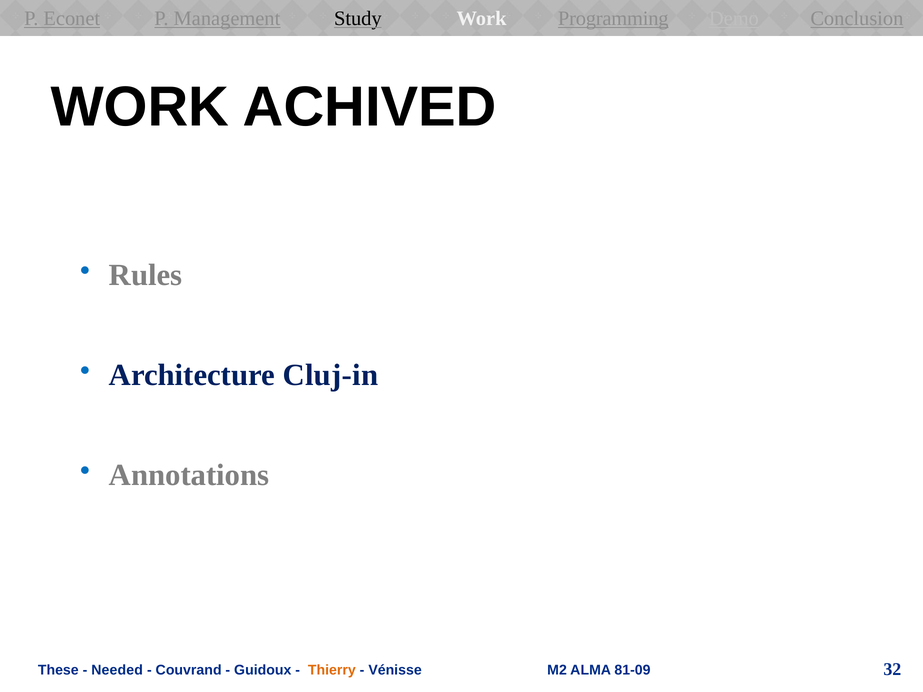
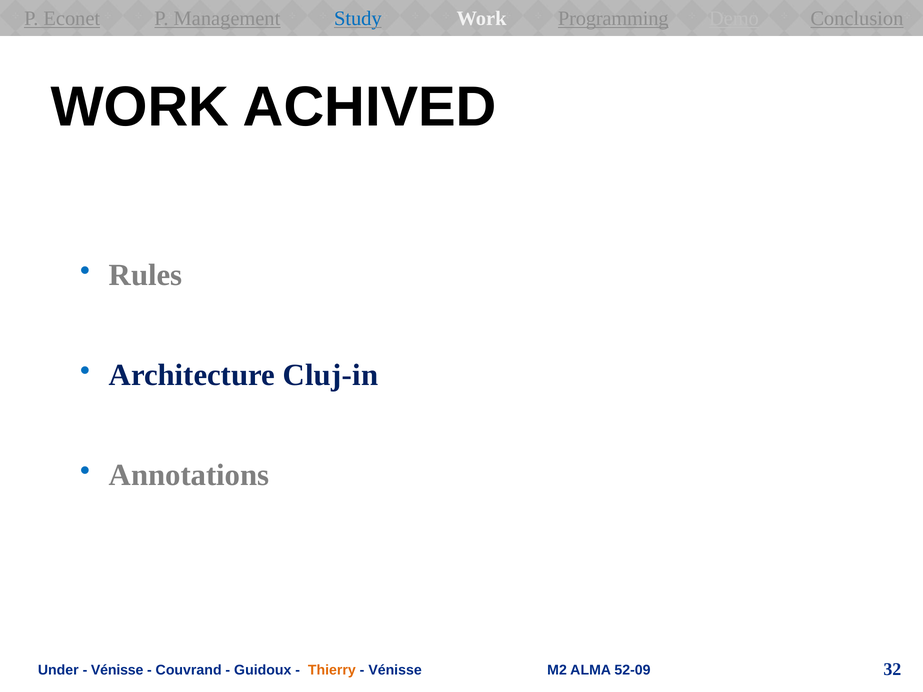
Study colour: black -> blue (358, 18)
These: These -> Under (58, 670)
Needed: Needed -> Vénisse (117, 670)
81-09: 81-09 -> 52-09 (633, 670)
